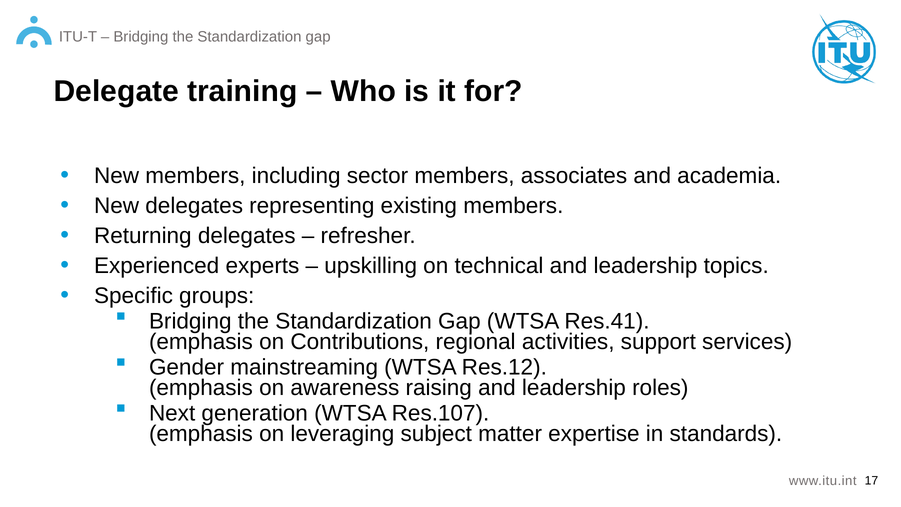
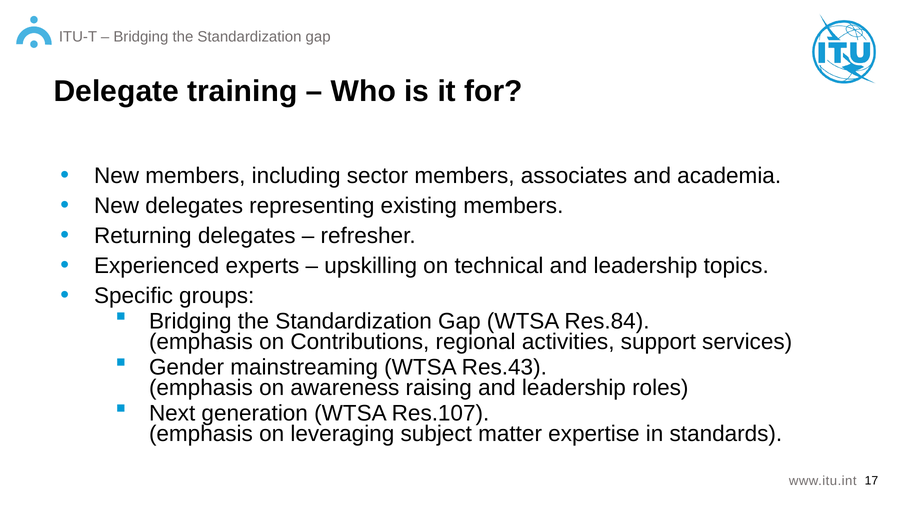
Res.41: Res.41 -> Res.84 (607, 321)
Res.12: Res.12 -> Res.43 (504, 367)
